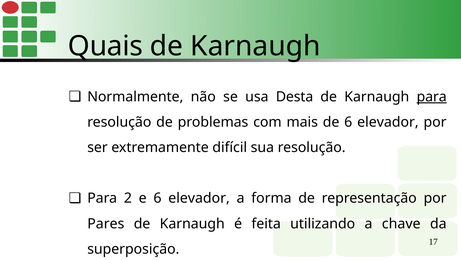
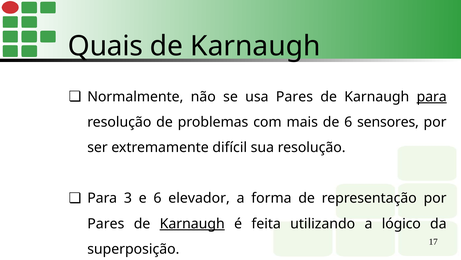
usa Desta: Desta -> Pares (294, 96)
de 6 elevador: elevador -> sensores (388, 122)
2: 2 -> 3 (128, 198)
Karnaugh underline: none -> present (192, 223)
chave: chave -> lógico (401, 223)
